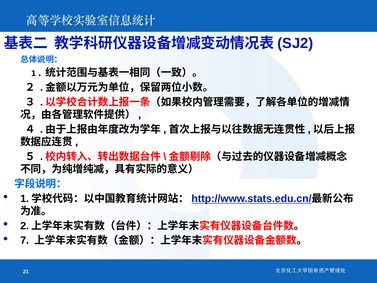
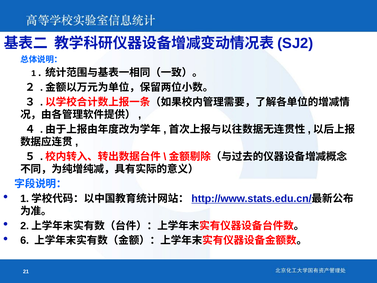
7: 7 -> 6 (25, 240)
